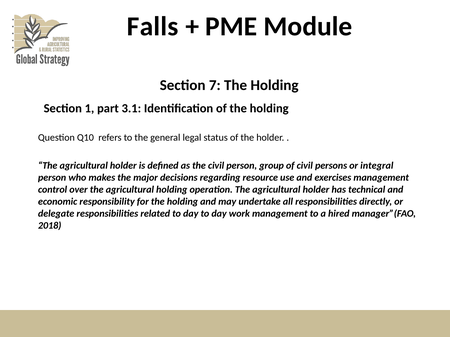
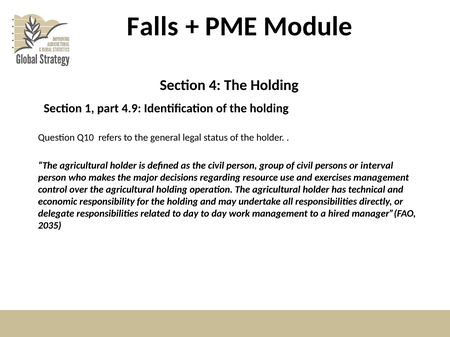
7: 7 -> 4 (215, 85)
3.1: 3.1 -> 4.9 (131, 108)
integral: integral -> interval (377, 166)
2018: 2018 -> 2035 (50, 226)
